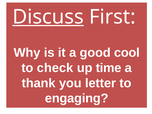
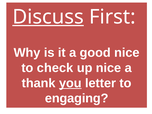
good cool: cool -> nice (127, 53)
up time: time -> nice (109, 68)
you underline: none -> present (70, 83)
